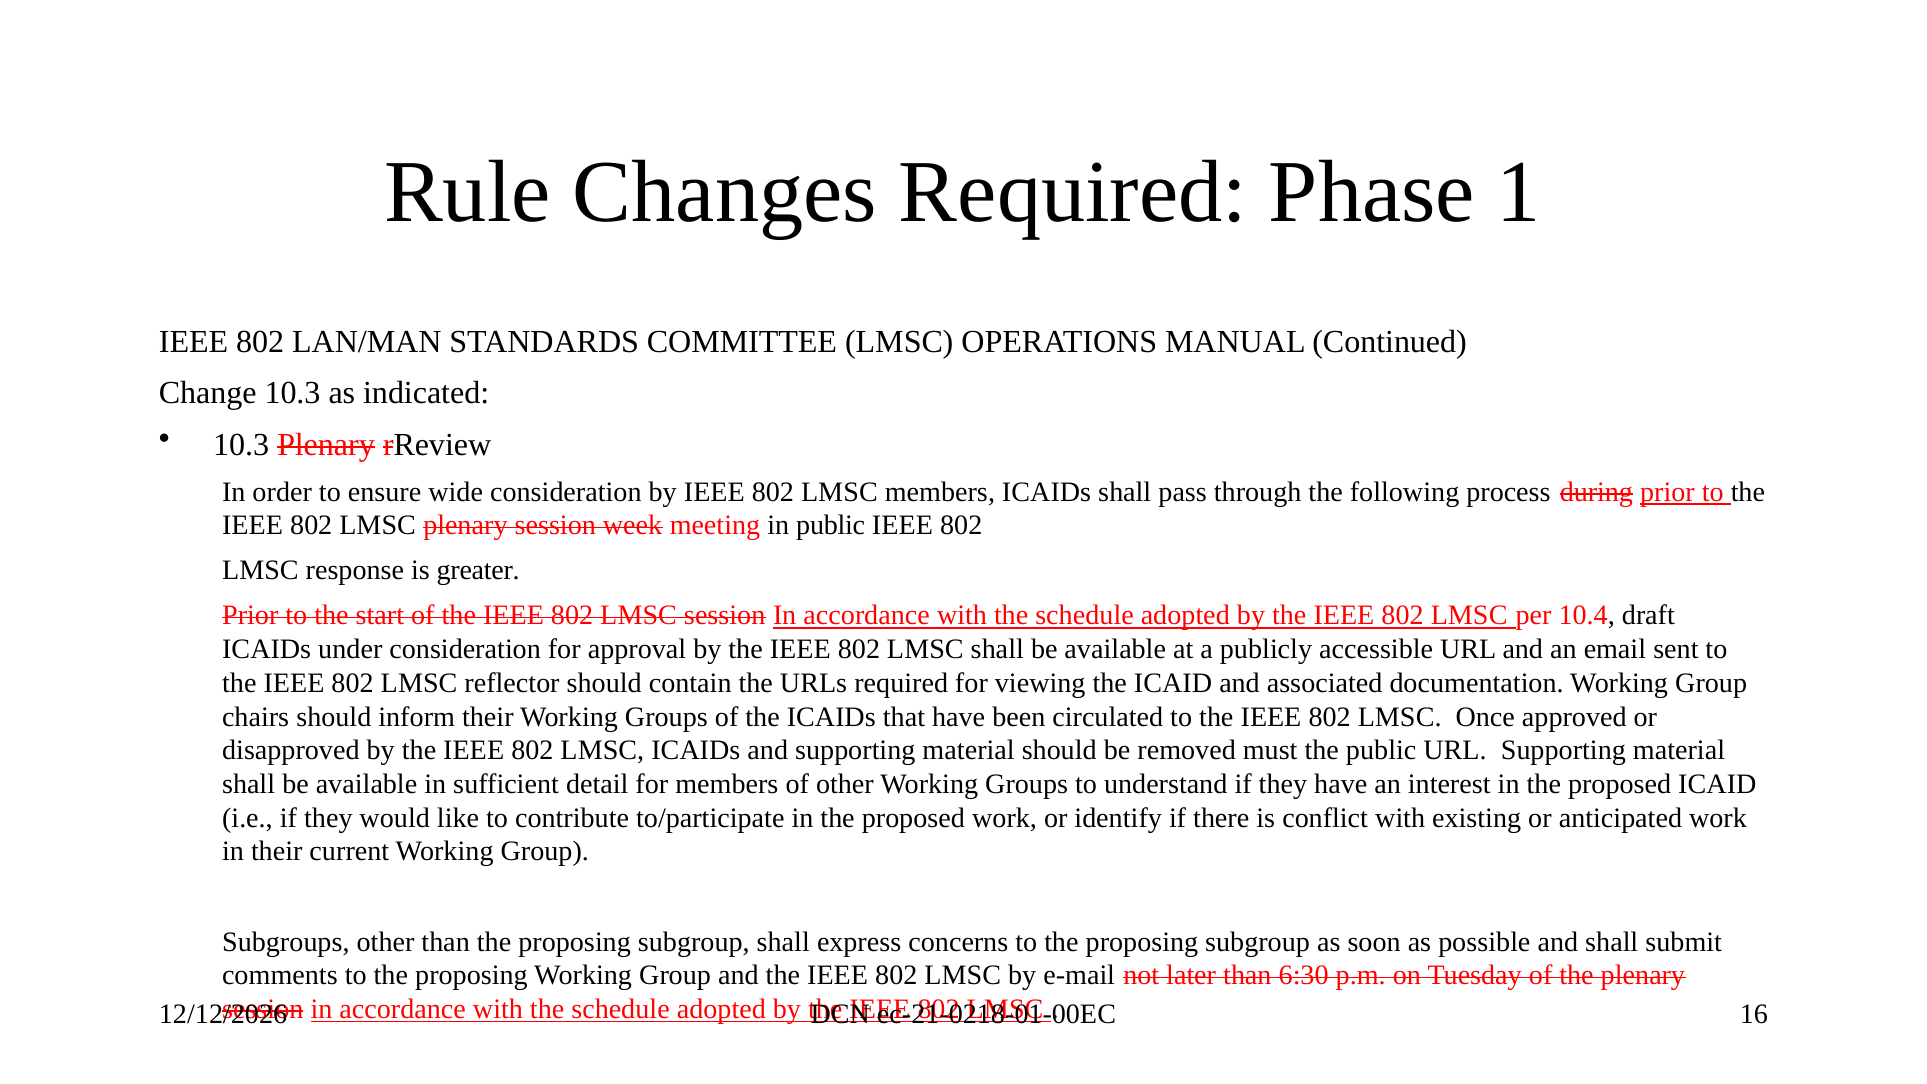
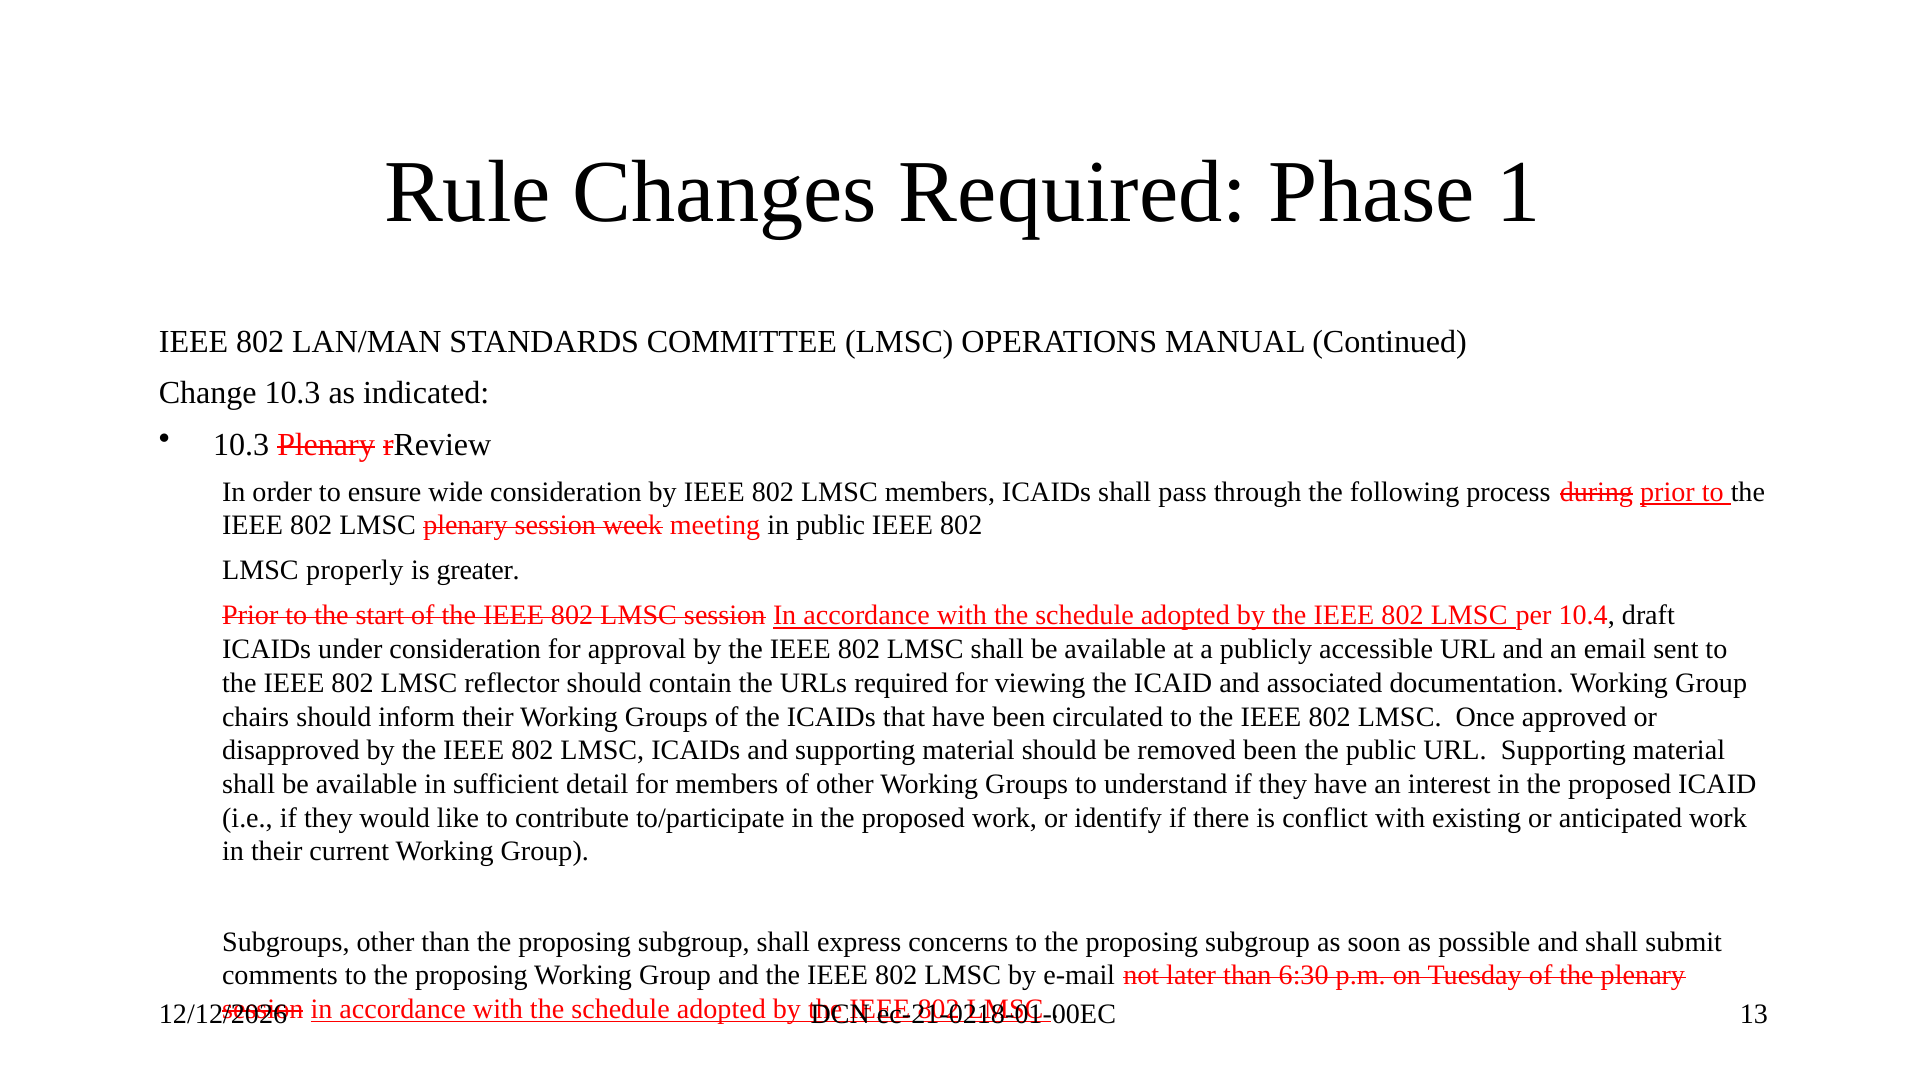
response: response -> properly (355, 570)
removed must: must -> been (1270, 750)
16: 16 -> 13 (1754, 1014)
